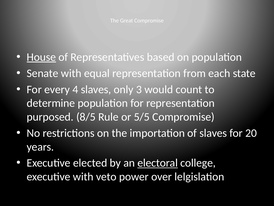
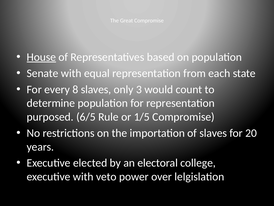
4: 4 -> 8 (75, 89)
8/5: 8/5 -> 6/5 (86, 117)
5/5: 5/5 -> 1/5 (142, 117)
electoral underline: present -> none (158, 163)
